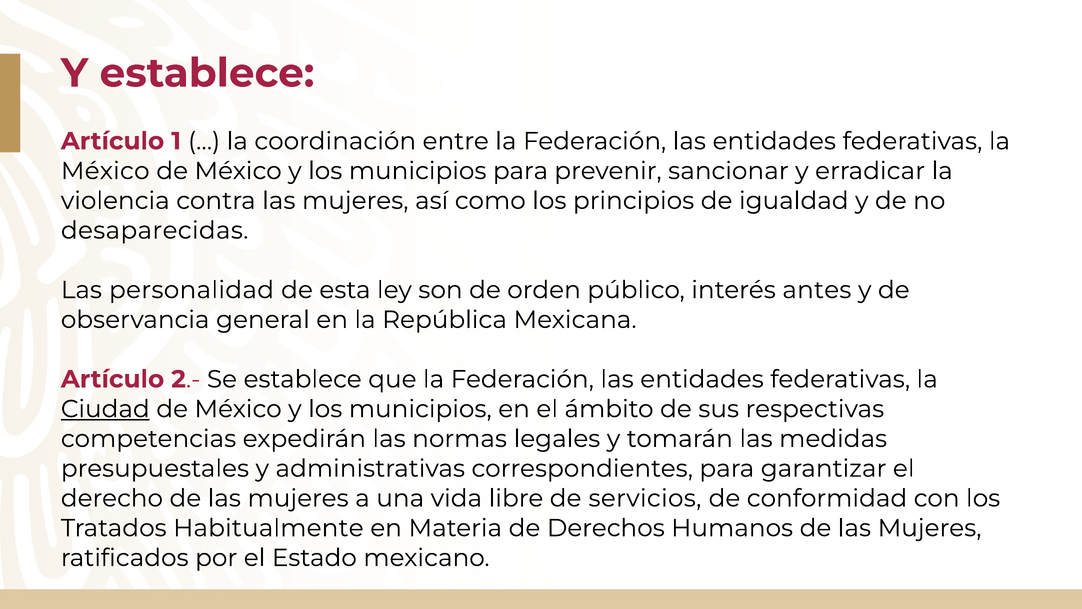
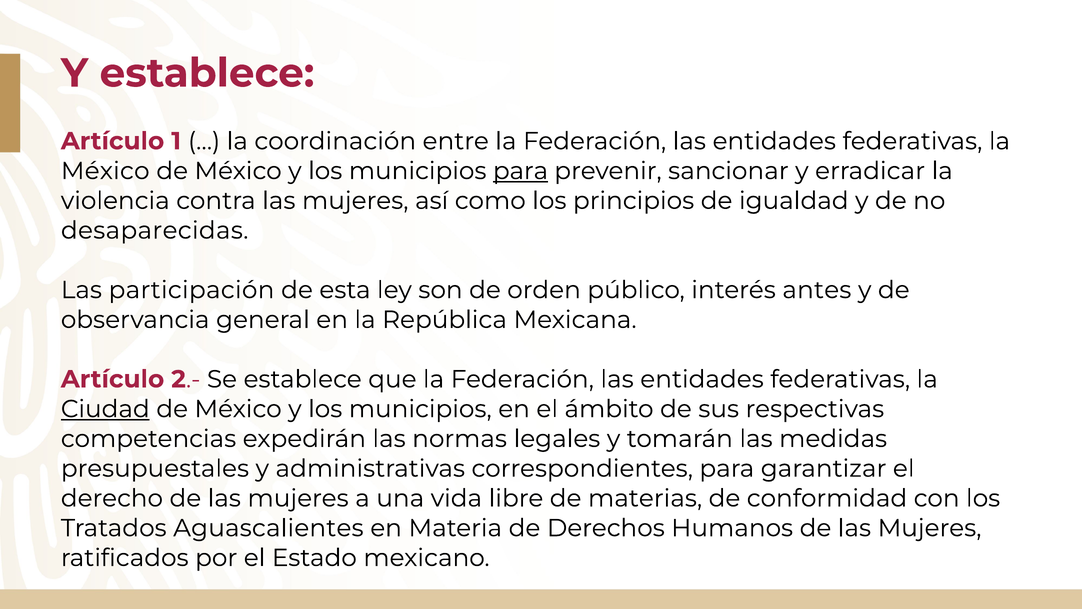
para underline: none -> present (521, 171)
personalidad: personalidad -> participación (191, 290)
servicios: servicios -> materias (645, 498)
Habitualmente: Habitualmente -> Aguascalientes (268, 528)
